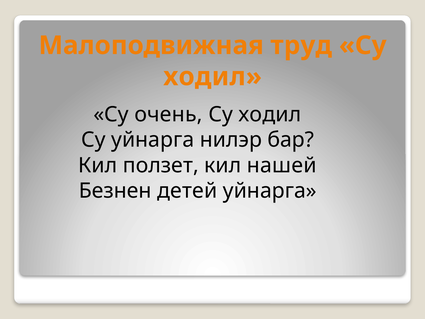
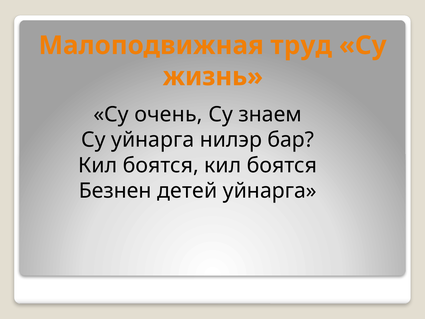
ходил: ходил -> жизнь (213, 77)
ходил: ходил -> знаем (270, 114)
ползет: ползет -> боятся (161, 165)
нашей: нашей -> боятся (282, 165)
